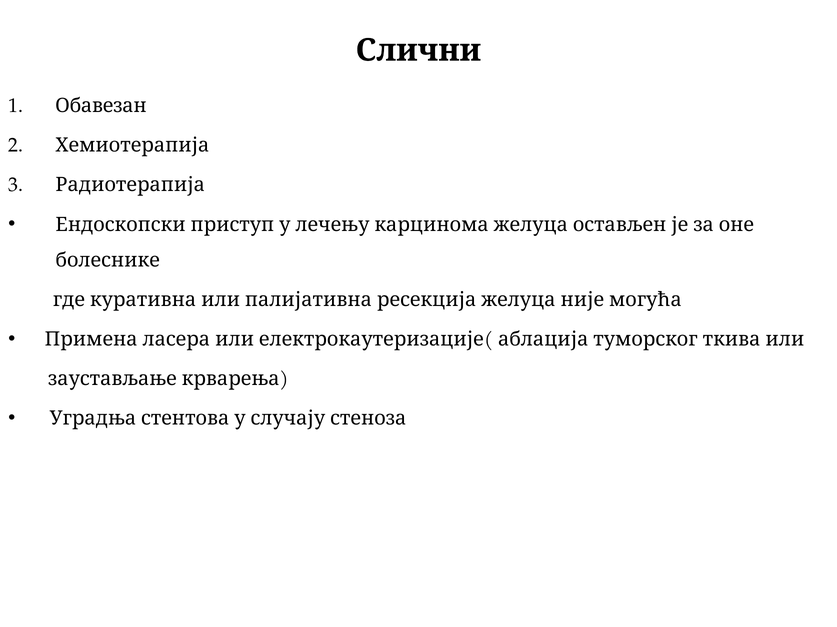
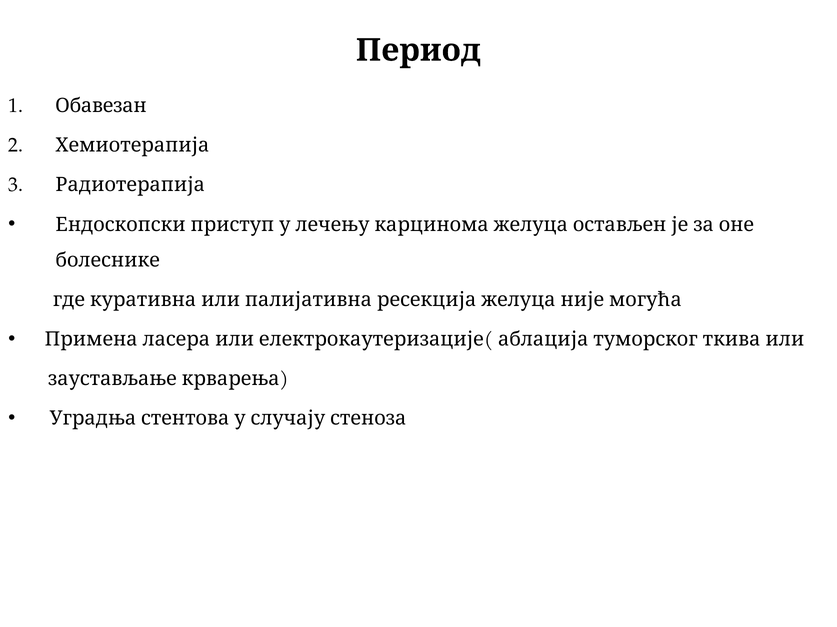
Слични: Слични -> Период (418, 50)
